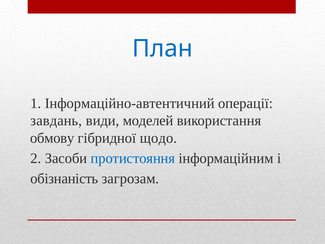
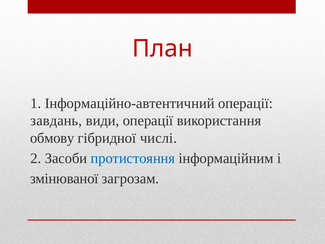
План colour: blue -> red (162, 48)
види моделей: моделей -> операції (148, 121)
щодо: щодо -> числі (158, 138)
обізнаність: обізнаність -> змінюваної (64, 178)
